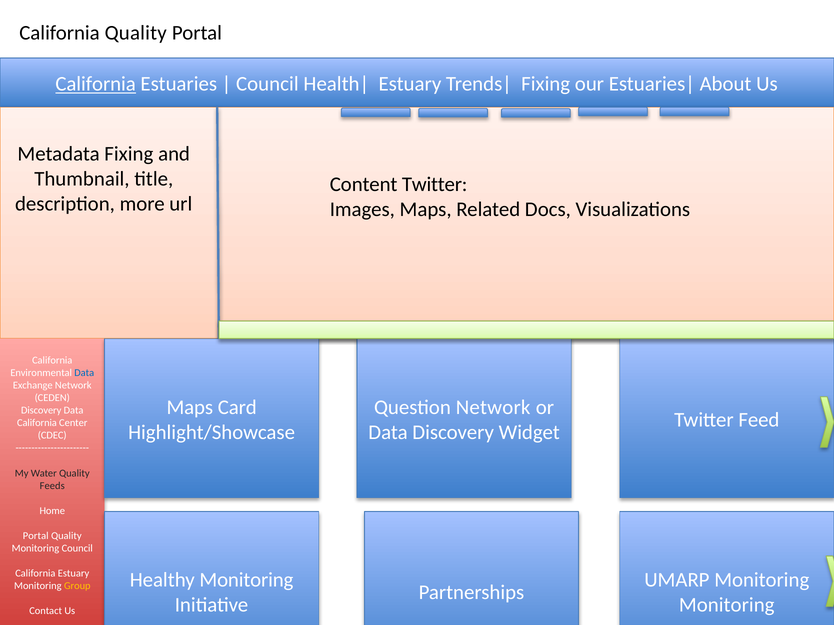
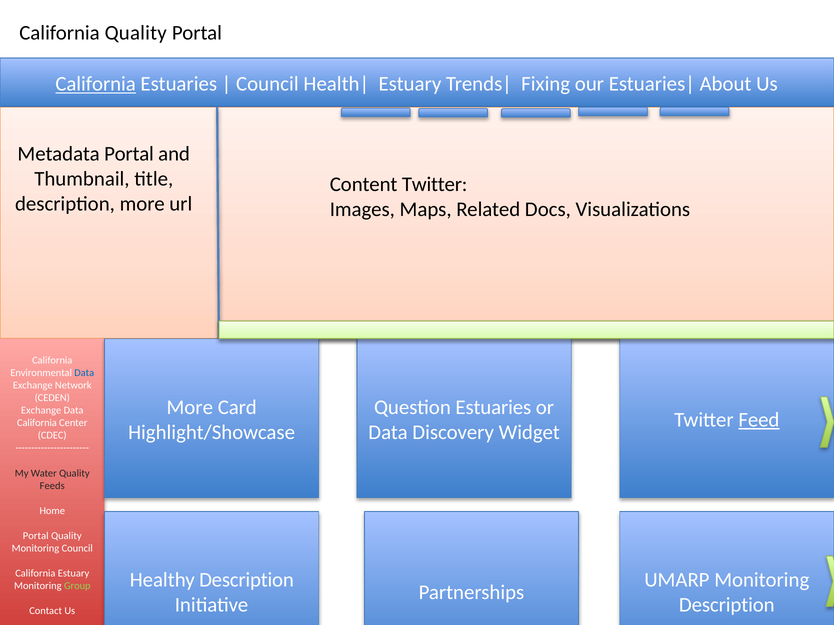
Metadata Fixing: Fixing -> Portal (129, 154)
Maps: Maps -> More (190, 407)
Question Network: Network -> Estuaries (493, 407)
Discovery: Discovery -> Exchange (41, 411)
Feed underline: none -> present (759, 420)
Healthy Monitoring: Monitoring -> Description (246, 581)
Group colour: yellow -> light green (77, 586)
Monitoring: Monitoring -> Description (727, 606)
